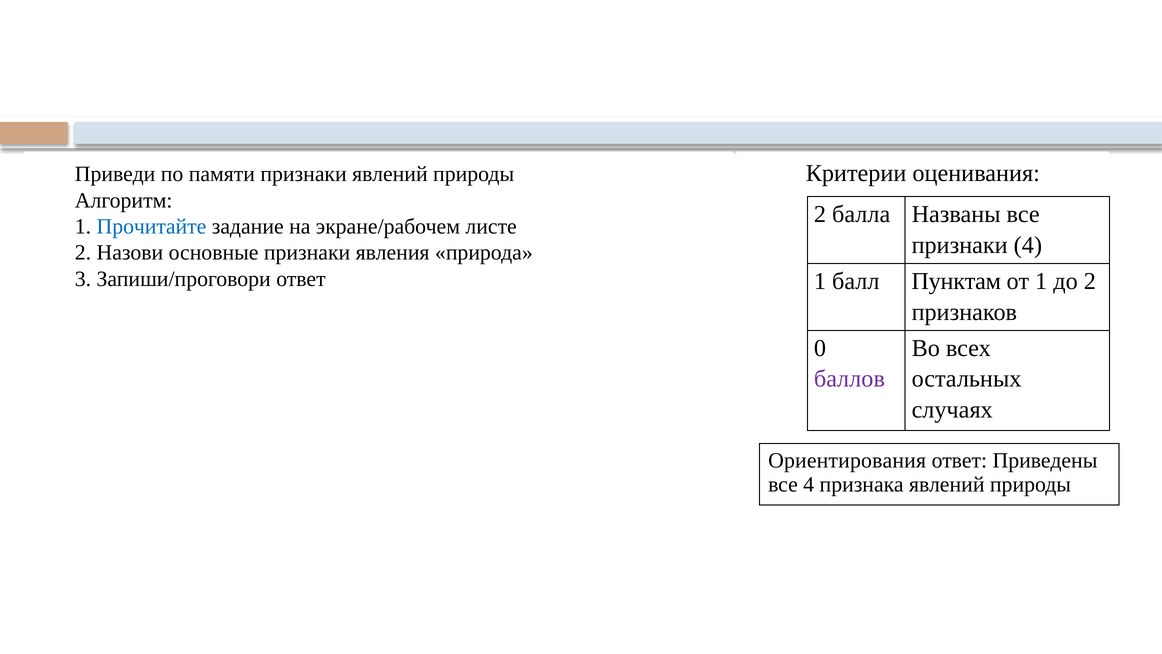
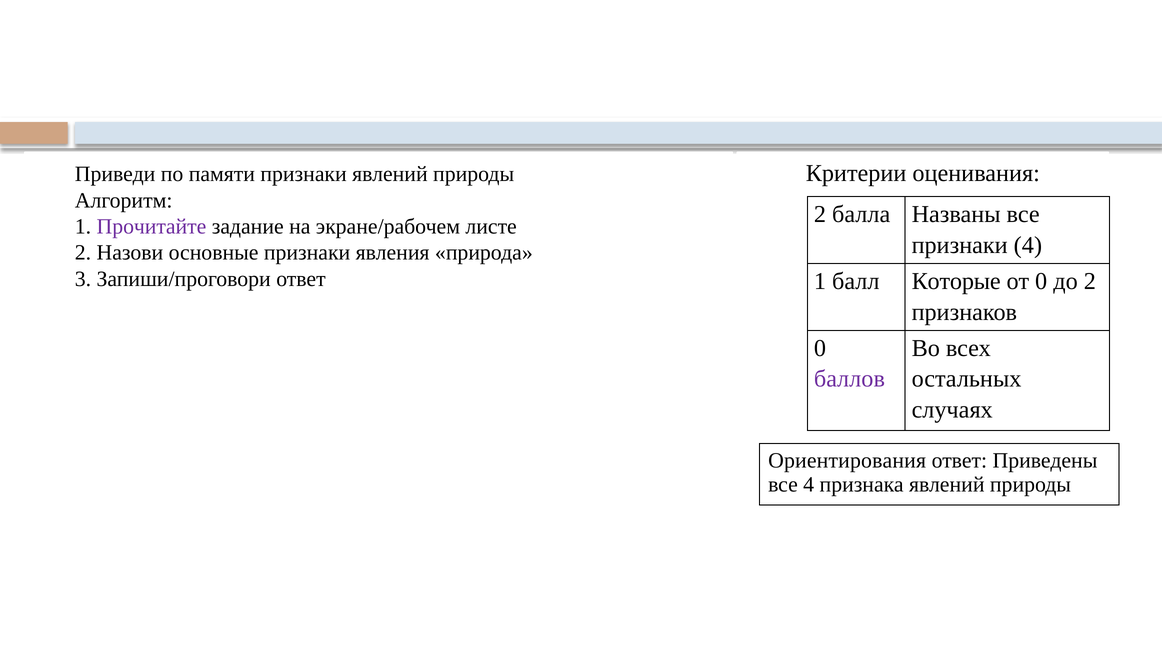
Прочитайте colour: blue -> purple (151, 226)
Пунктам: Пунктам -> Которые (956, 281)
от 1: 1 -> 0 (1041, 281)
